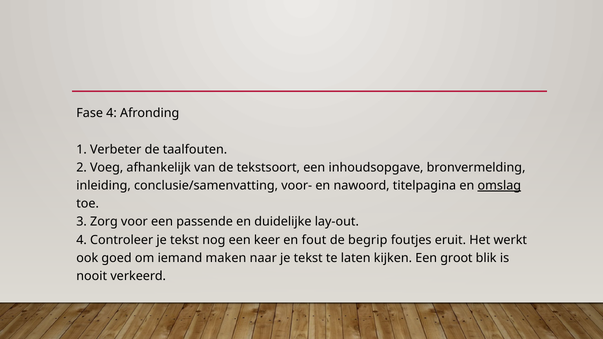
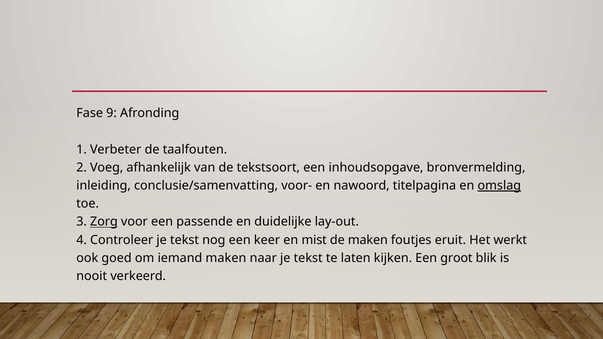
Fase 4: 4 -> 9 (112, 113)
Zorg underline: none -> present (104, 222)
fout: fout -> mist (314, 240)
de begrip: begrip -> maken (368, 240)
